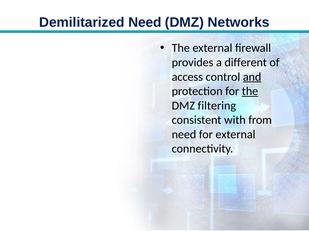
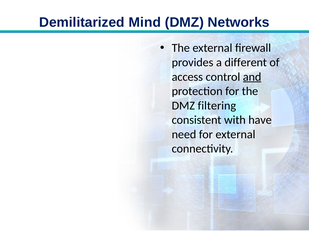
Demilitarized Need: Need -> Mind (145, 22)
the underline: present -> none (250, 91)
from: from -> have (260, 120)
